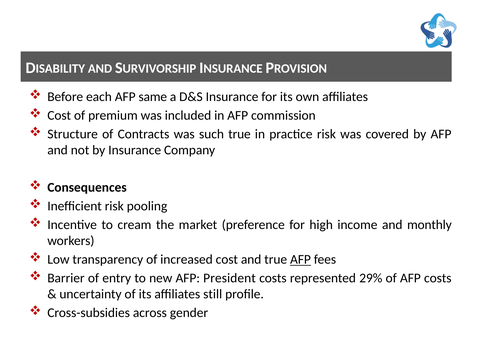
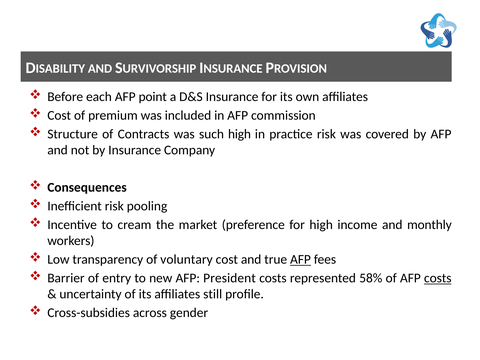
same: same -> point (153, 97)
such true: true -> high (240, 134)
increased: increased -> voluntary (187, 260)
29%: 29% -> 58% (371, 278)
costs underline: none -> present (438, 278)
